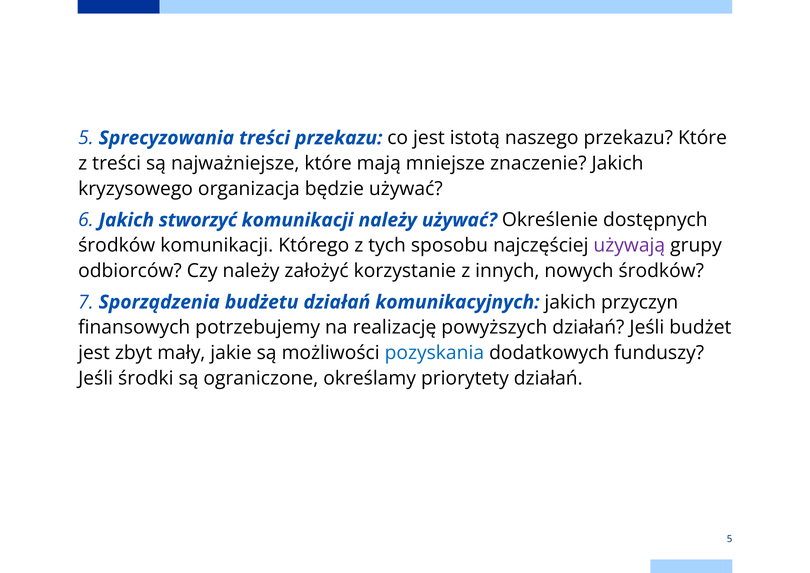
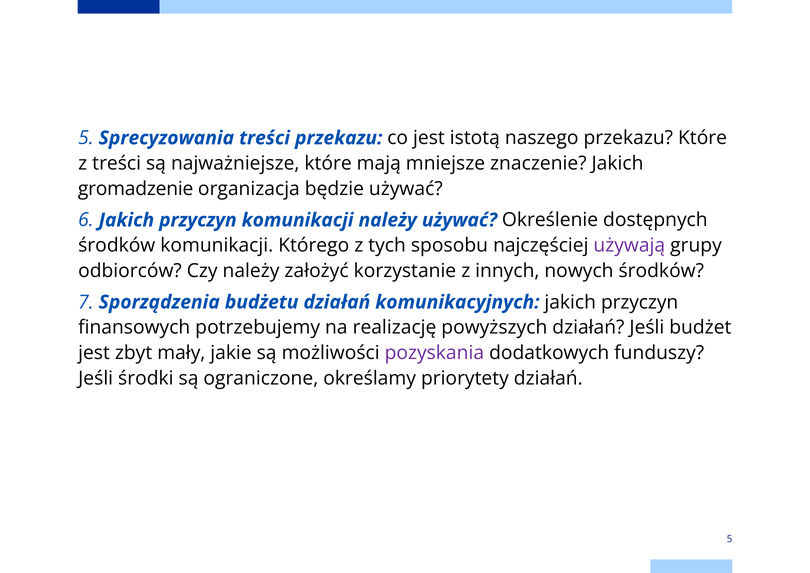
kryzysowego: kryzysowego -> gromadzenie (136, 189)
6 Jakich stworzyć: stworzyć -> przyczyn (198, 220)
pozyskania colour: blue -> purple (434, 353)
